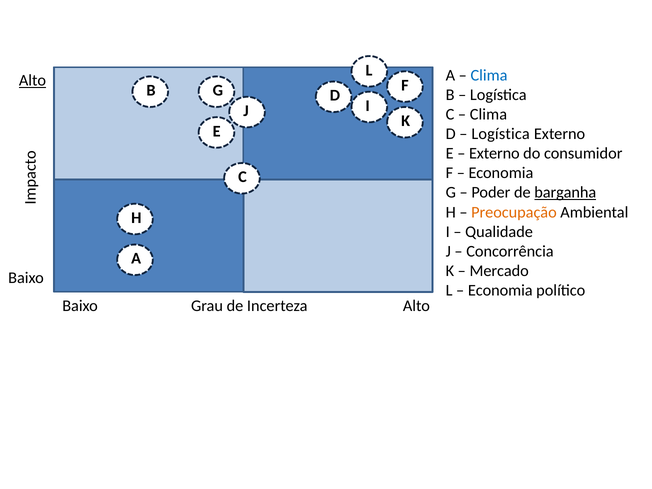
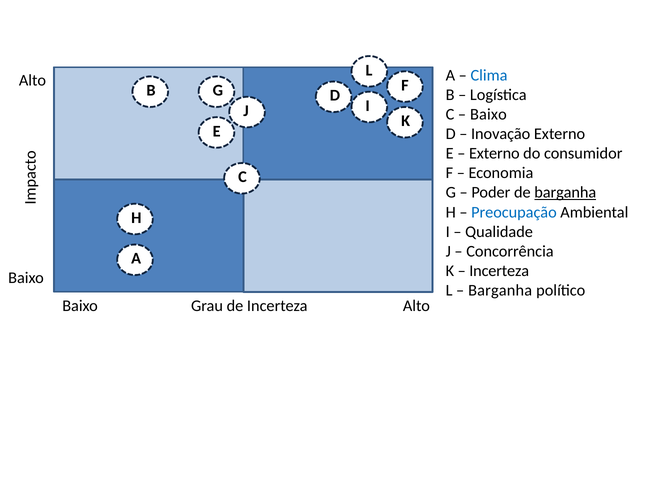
Alto underline: present -> none (32, 80)
Clima: Clima -> Baixo (488, 114)
Logística: Logística -> Inovação (501, 134)
Preocupação colour: orange -> blue (514, 212)
Mercado: Mercado -> Incerteza (499, 271)
Economia: Economia -> Barganha (500, 290)
